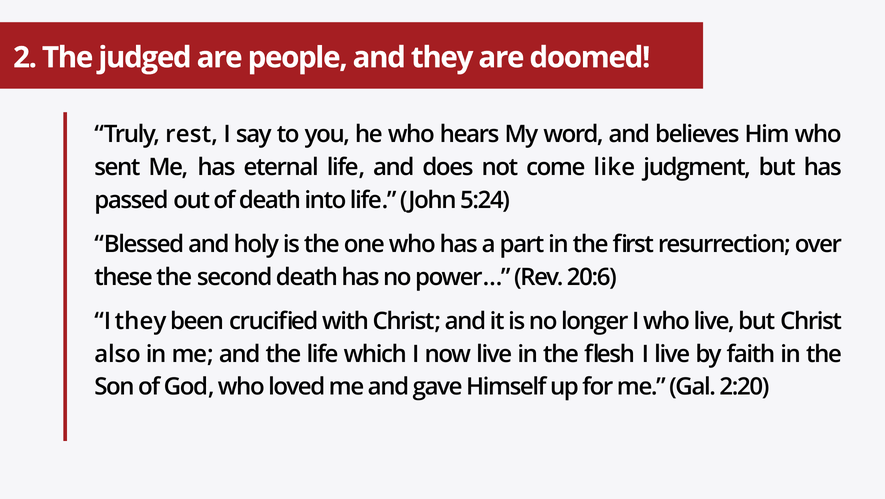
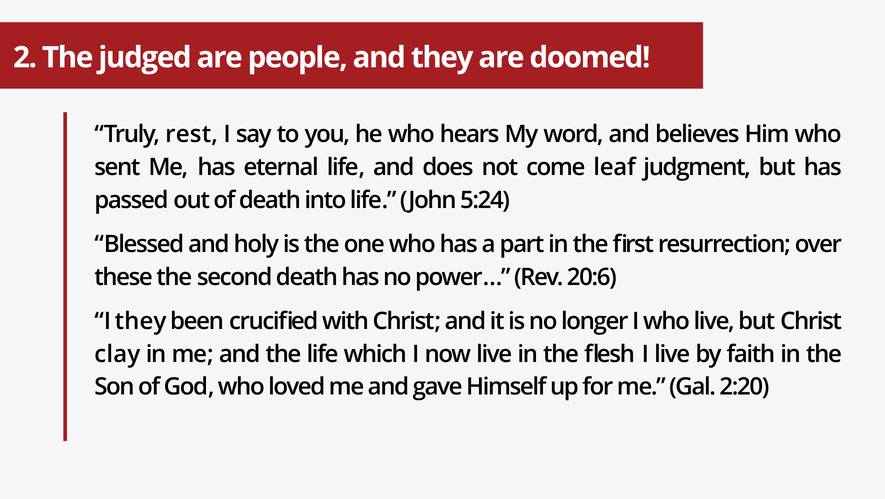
like: like -> leaf (615, 167)
also: also -> clay (117, 354)
